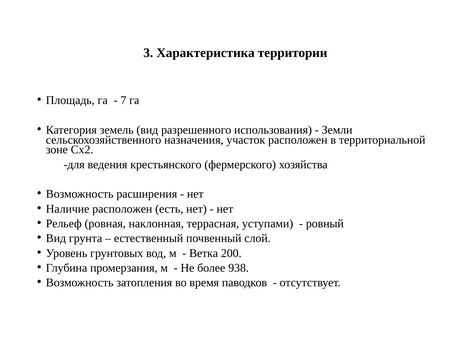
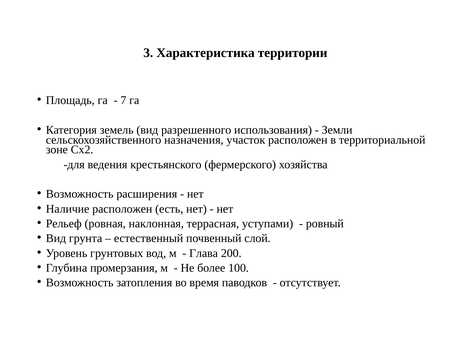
Ветка: Ветка -> Глава (204, 253)
938: 938 -> 100 (239, 268)
